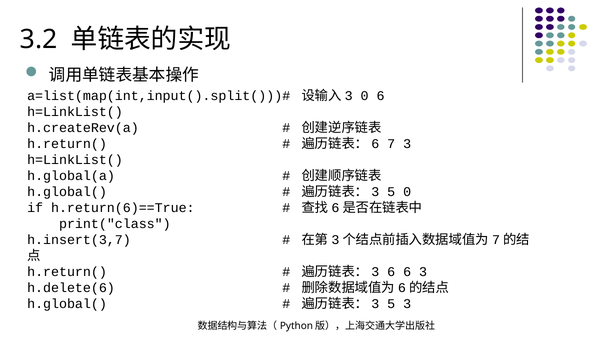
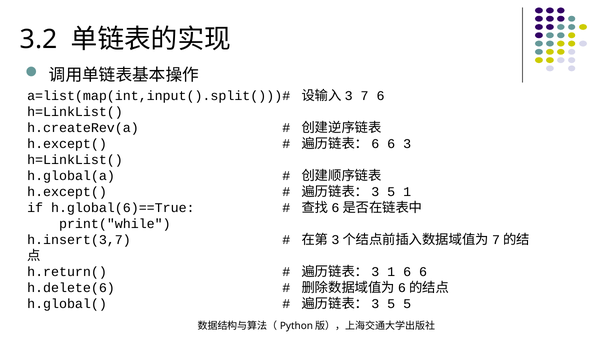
0: 0 -> 7 (365, 96)
h.return(: h.return( -> h.except( (67, 144)
7: 7 -> 6 (391, 144)
h.global(: h.global( -> h.except( (67, 192)
5 0: 0 -> 1 (407, 192)
h.return(6)==True: h.return(6)==True -> h.global(6)==True (123, 208)
print("class: print("class -> print("while (115, 224)
6: 6 -> 1 (391, 271)
6 3: 3 -> 6 (423, 271)
5 3: 3 -> 5 (407, 303)
